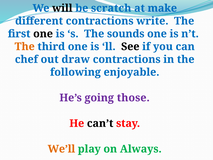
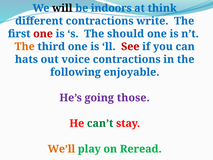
scratch: scratch -> indoors (111, 8)
make: make -> think (162, 8)
one colour: black -> red (43, 34)
sounds: sounds -> should (126, 34)
See colour: black -> red (130, 47)
chef: chef -> hats (26, 59)
draw: draw -> voice (76, 59)
can’t colour: black -> green (100, 123)
Always: Always -> Reread (141, 149)
